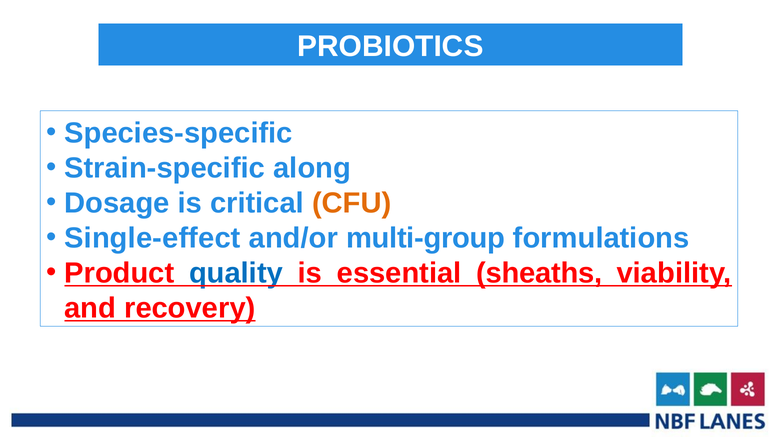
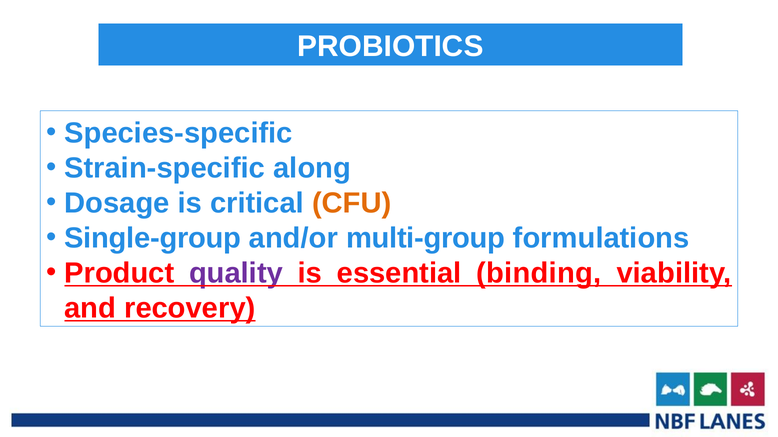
Single-effect: Single-effect -> Single-group (153, 238)
quality colour: blue -> purple (236, 273)
sheaths: sheaths -> binding (539, 273)
